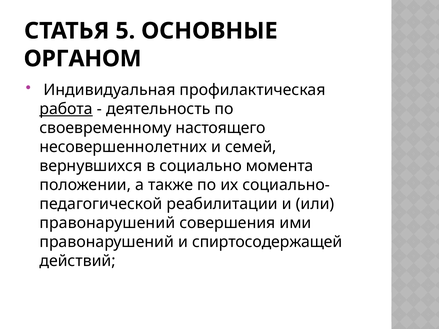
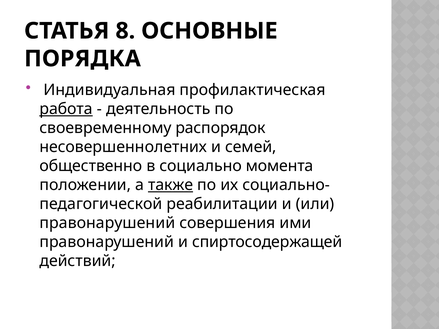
5: 5 -> 8 (125, 31)
ОРГАНОМ: ОРГАНОМ -> ПОРЯДКА (82, 59)
настоящего: настоящего -> распорядок (221, 128)
вернувшихся: вернувшихся -> общественно (91, 166)
также underline: none -> present (171, 185)
